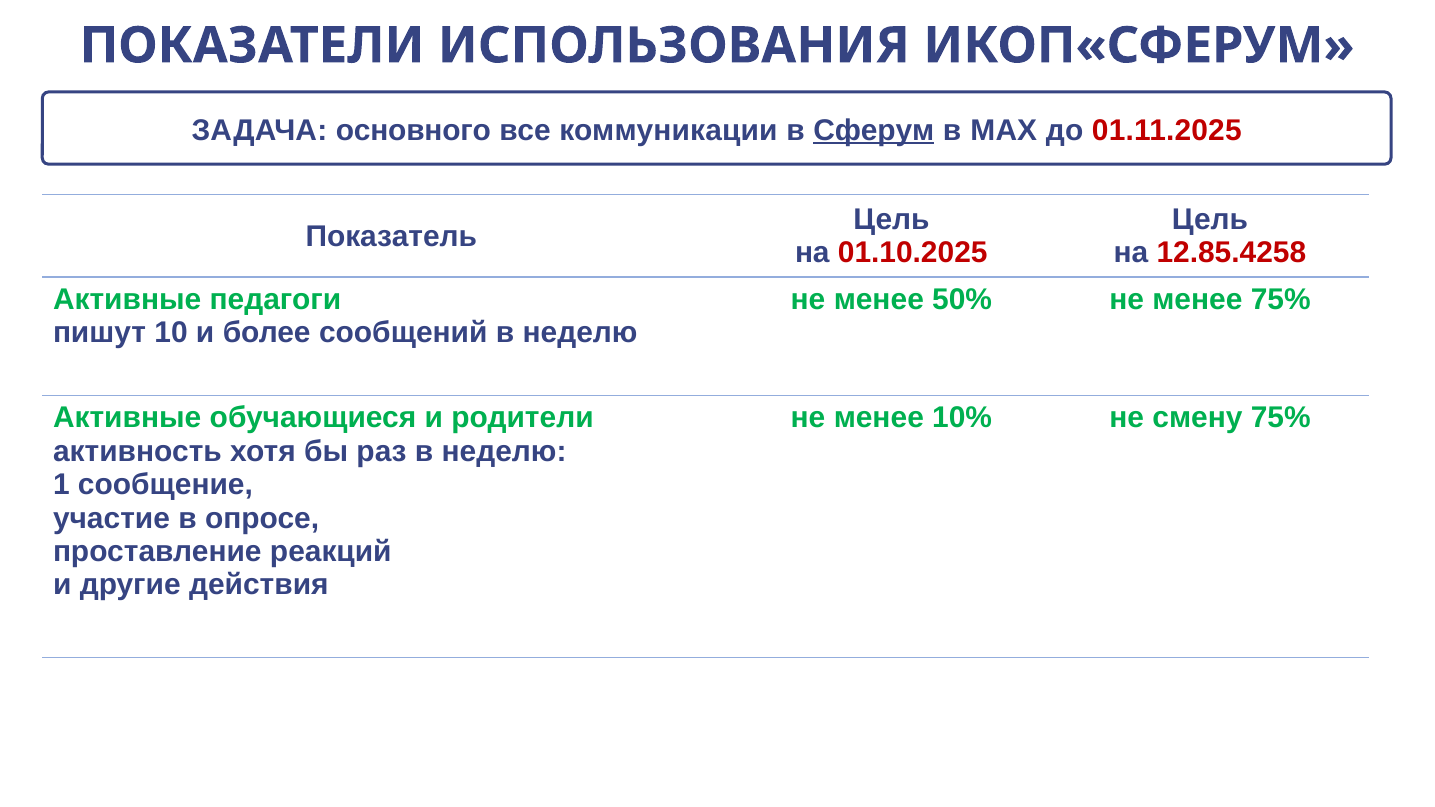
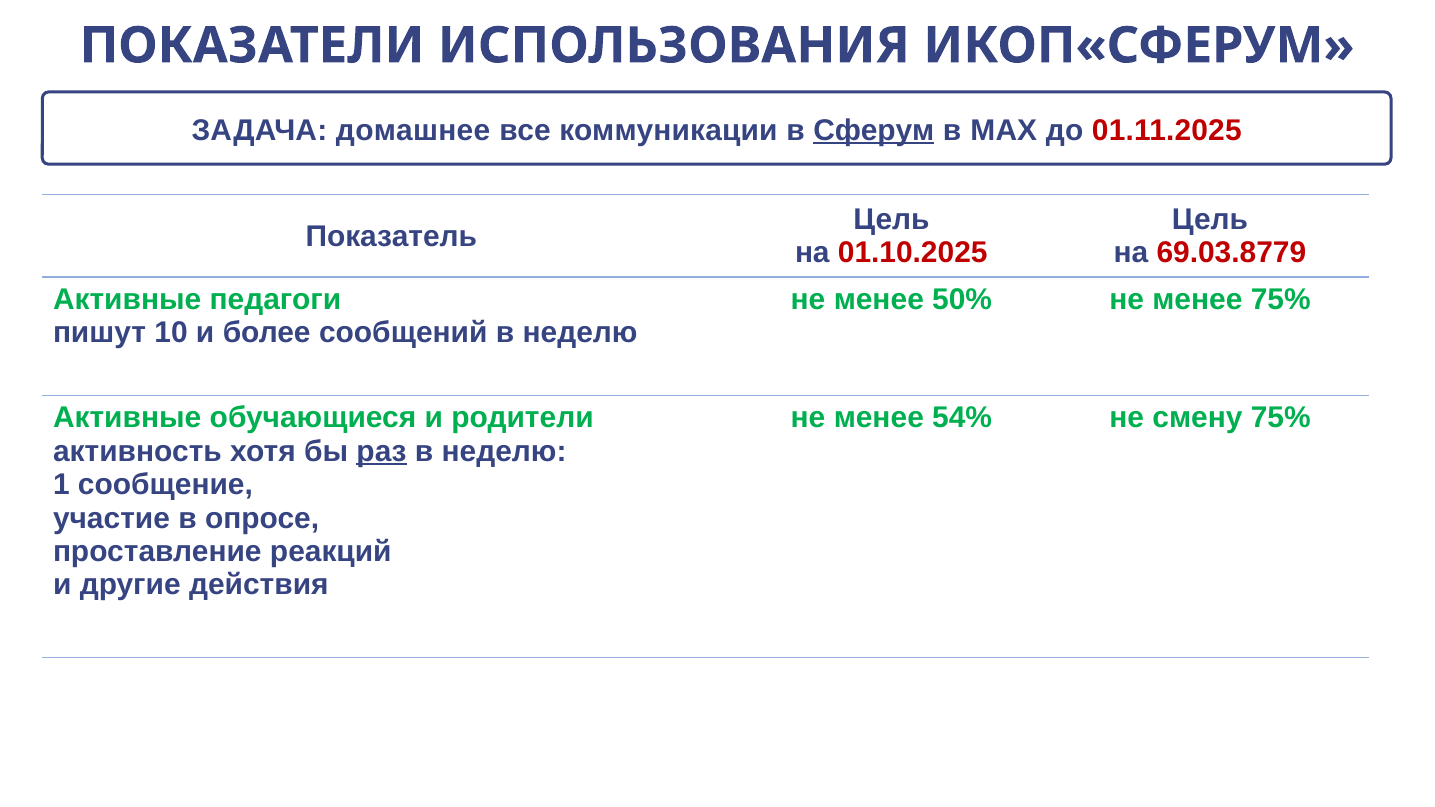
основного: основного -> домашнее (413, 130)
12.85.4258: 12.85.4258 -> 69.03.8779 (1231, 253)
10%: 10% -> 54% (962, 418)
раз underline: none -> present (381, 452)
